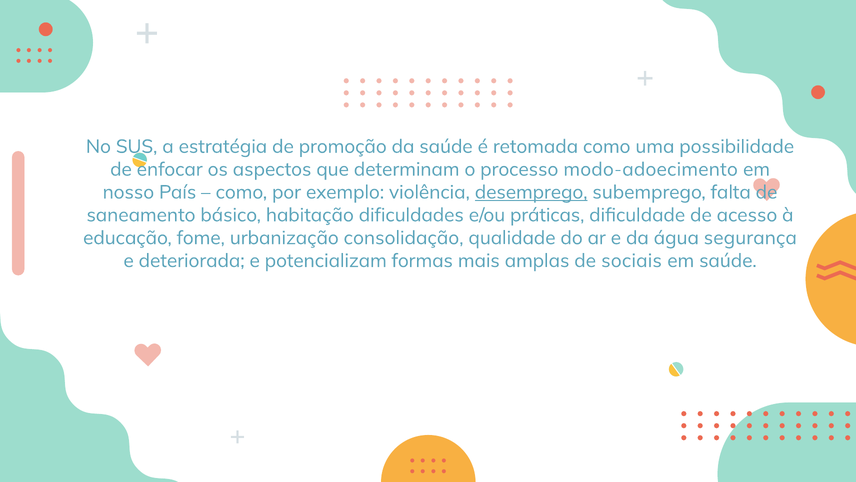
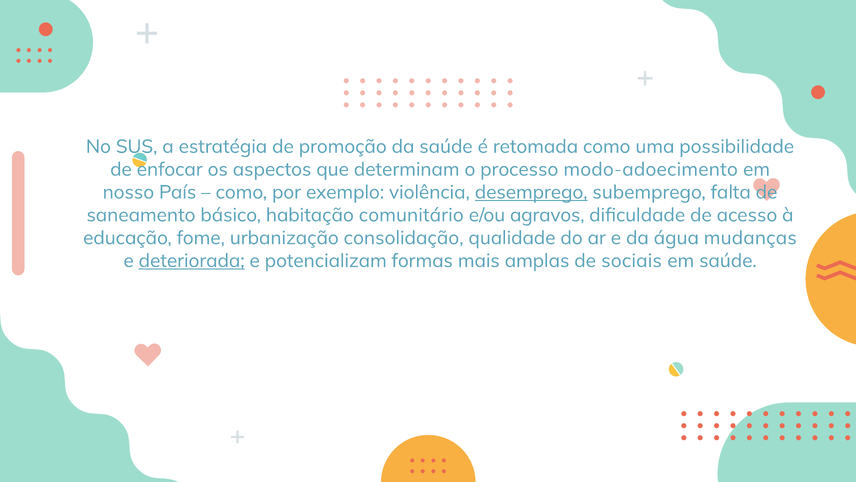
dificuldades: dificuldades -> comunitário (411, 215)
práticas: práticas -> agravos (547, 215)
segurança: segurança -> mudanças (750, 238)
deteriorada underline: none -> present (192, 261)
